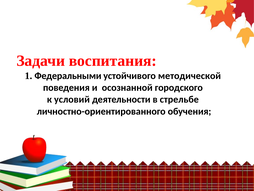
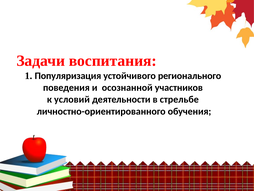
Федеральными: Федеральными -> Популяризация (68, 76)
методической: методической -> регионального (190, 76)
городского: городского -> участников (179, 87)
